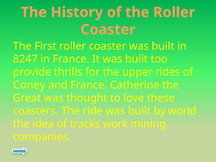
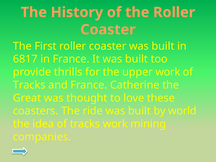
8247: 8247 -> 6817 (25, 59)
upper rides: rides -> work (168, 72)
Coney: Coney -> Tracks (29, 85)
